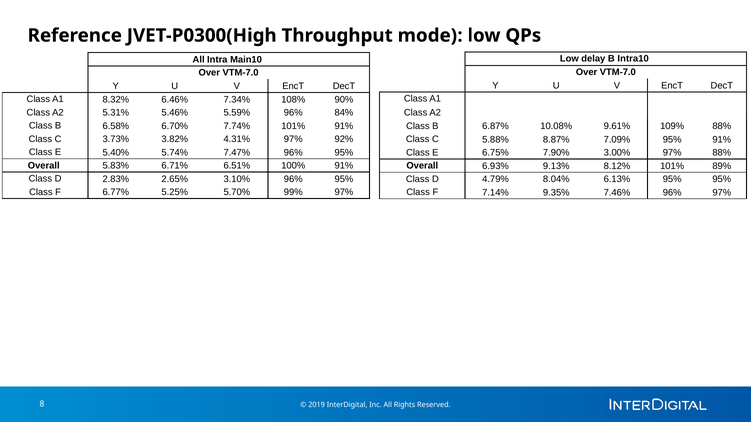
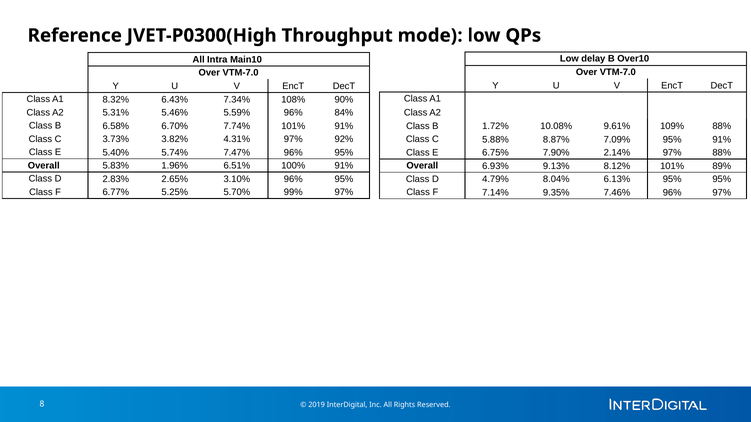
Intra10: Intra10 -> Over10 (633, 59)
6.46%: 6.46% -> 6.43% (175, 100)
6.87%: 6.87% -> 1.72% (496, 126)
3.00%: 3.00% -> 2.14% (617, 153)
6.71%: 6.71% -> 1.96% (175, 166)
